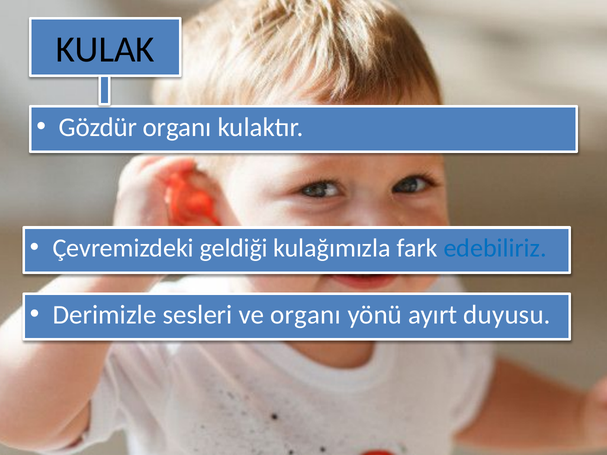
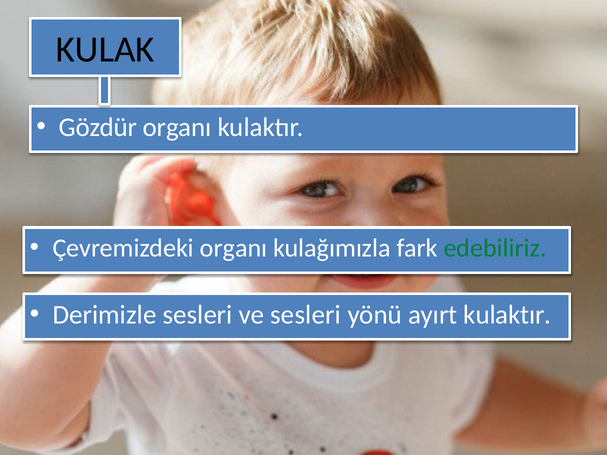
Çevremizdeki geldiği: geldiği -> organı (234, 248)
edebiliriz colour: blue -> green (495, 248)
ve organı: organı -> sesleri (306, 315)
ayırt duyusu: duyusu -> kulaktır (507, 315)
